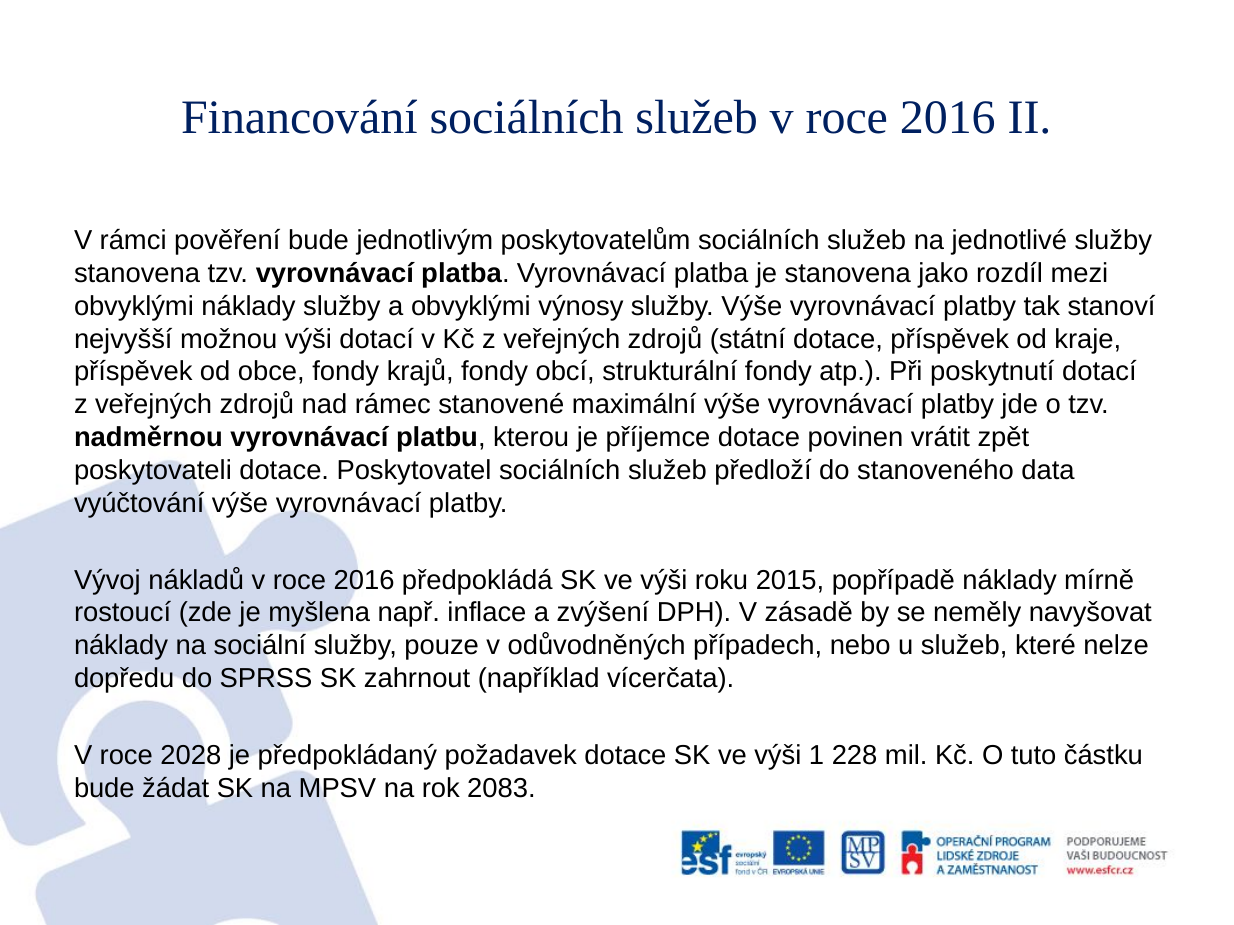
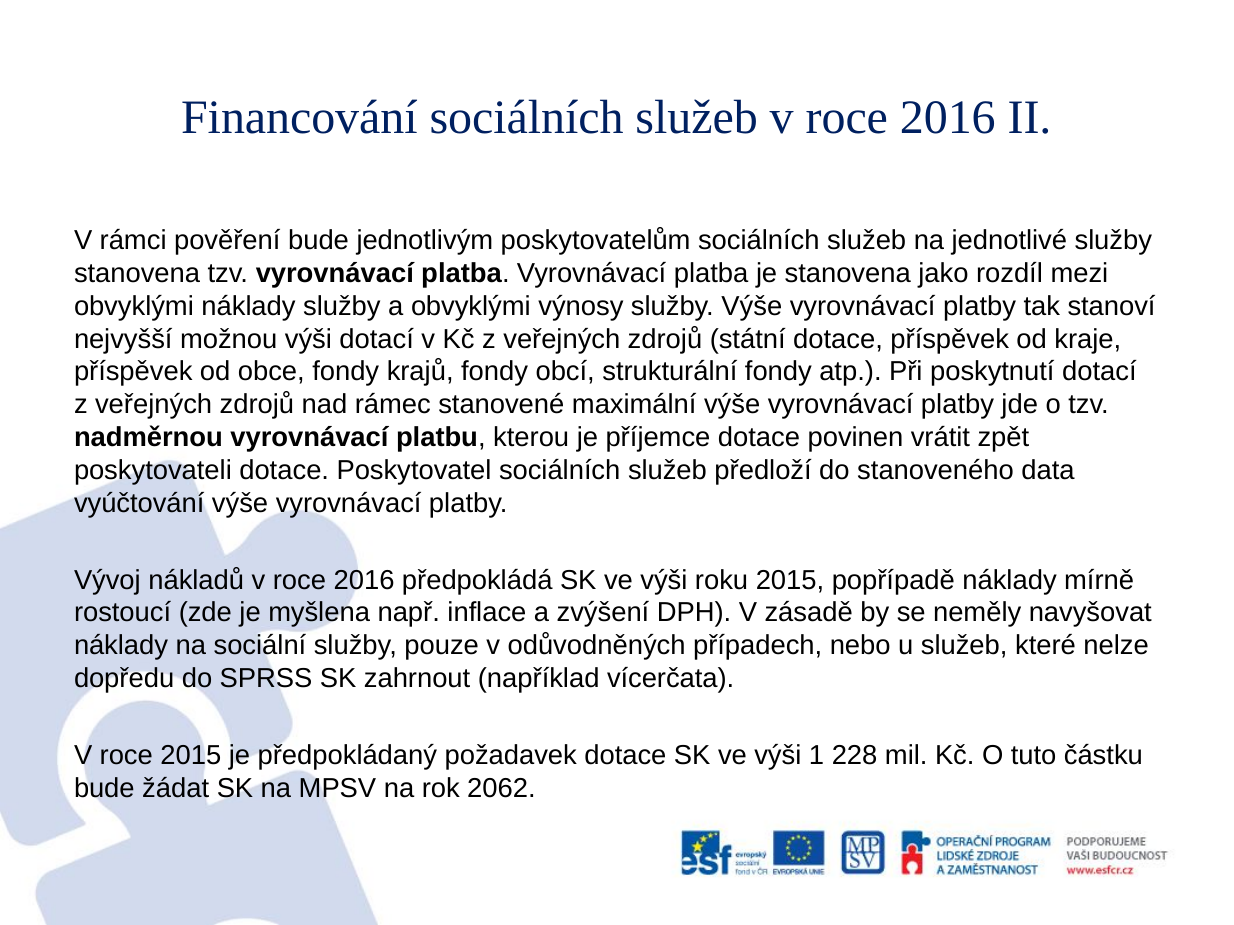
roce 2028: 2028 -> 2015 (191, 756)
2083: 2083 -> 2062 (501, 789)
